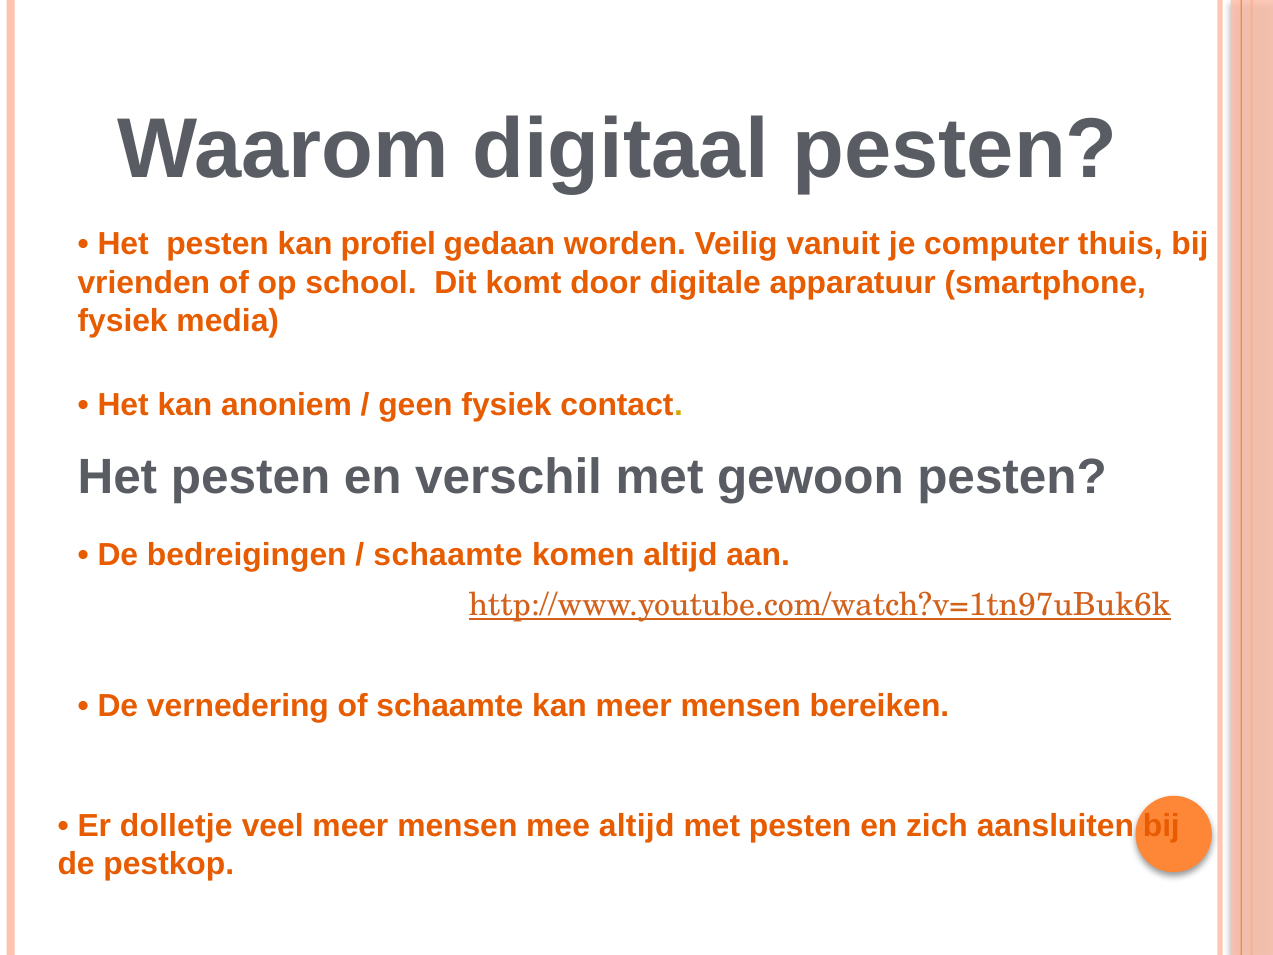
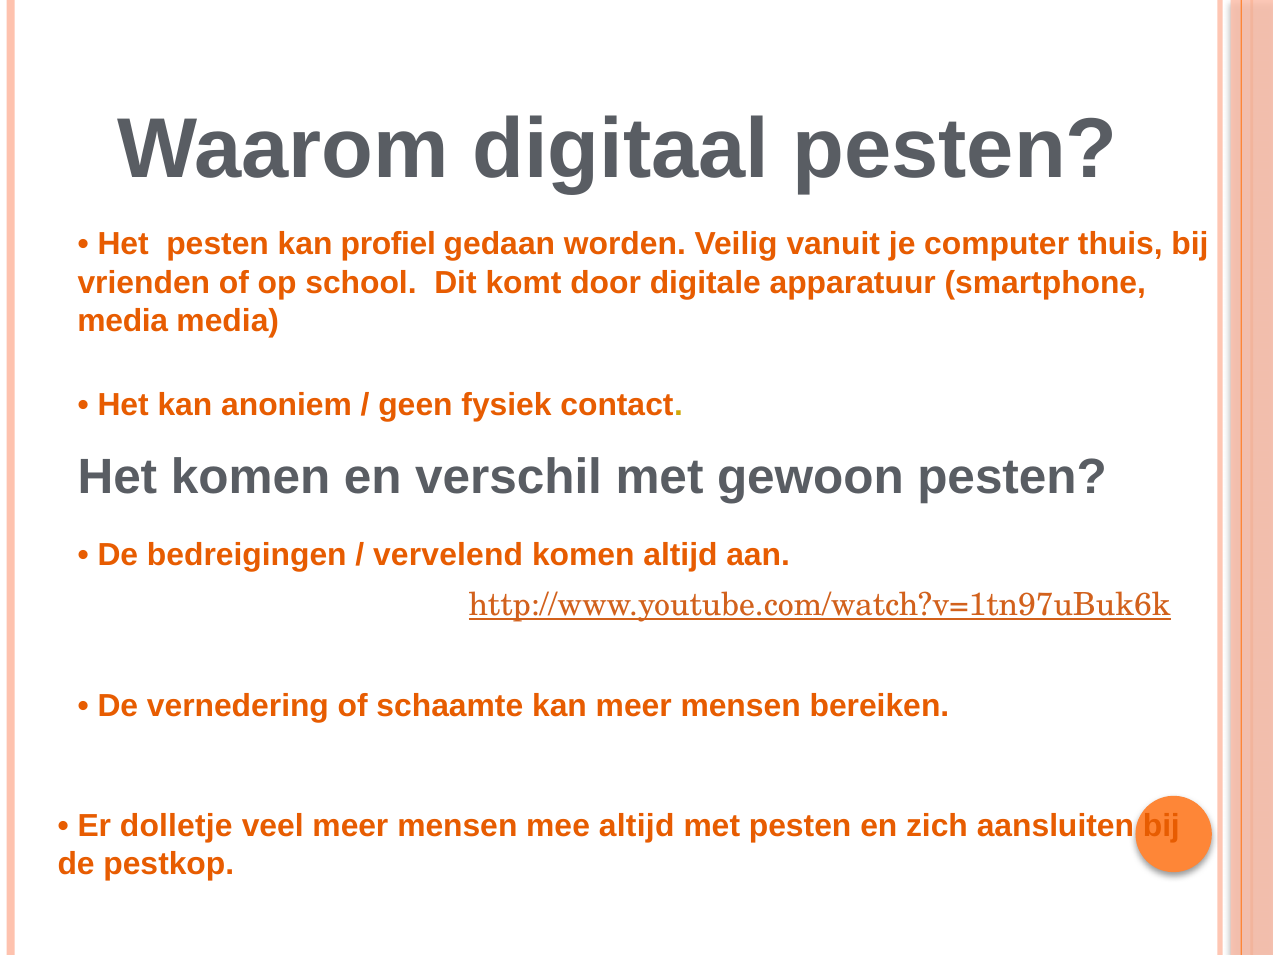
fysiek: fysiek -> media (123, 321)
pesten: pesten -> komen (251, 477)
schaamte: schaamte -> vervelend (448, 555)
